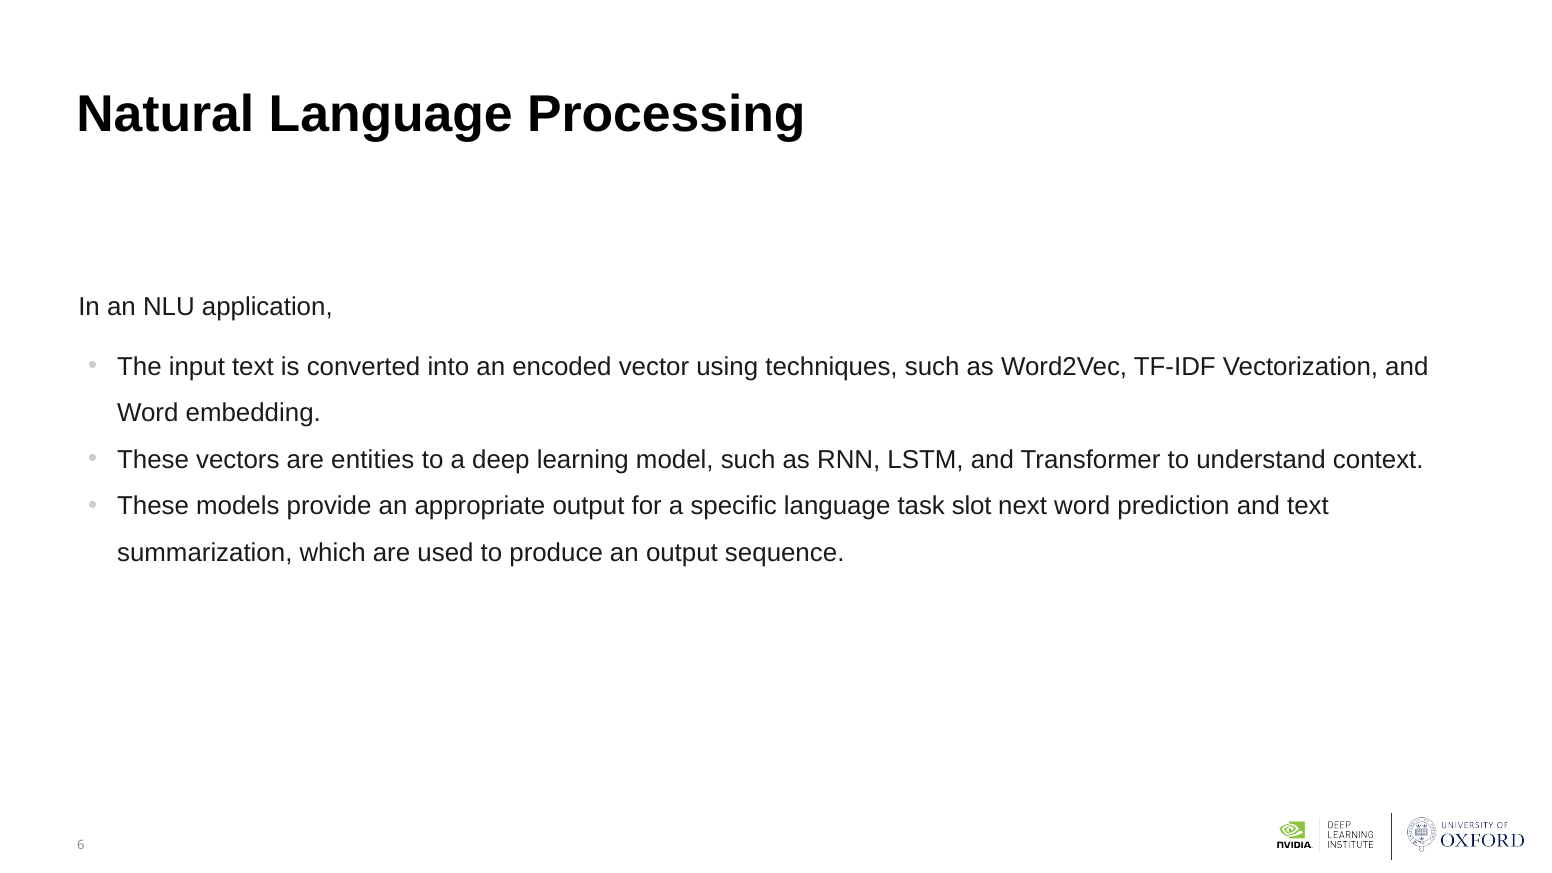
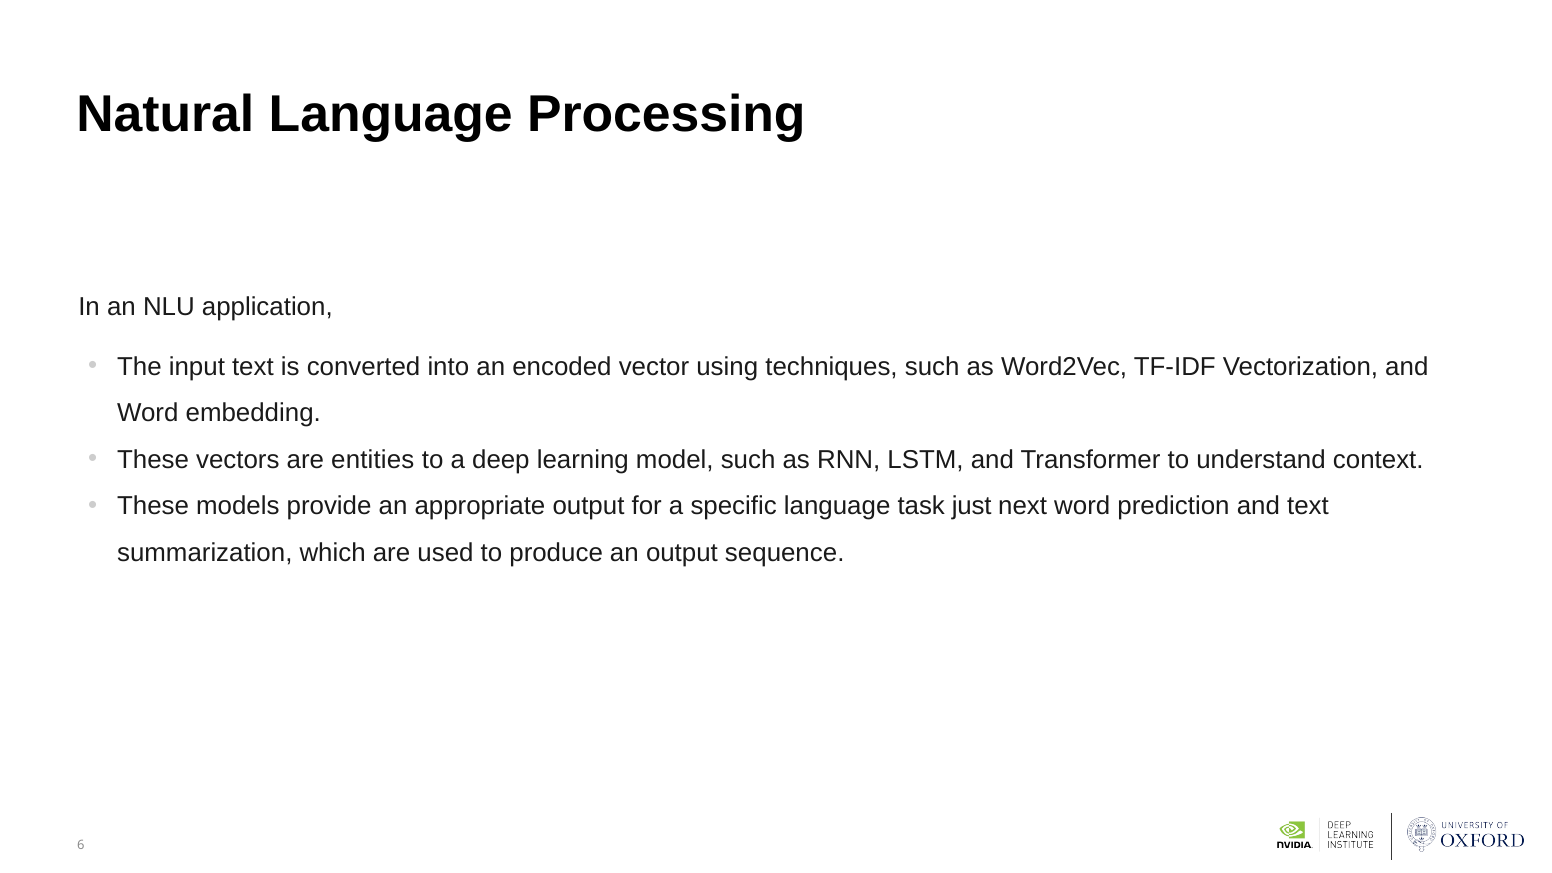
slot: slot -> just (972, 506)
